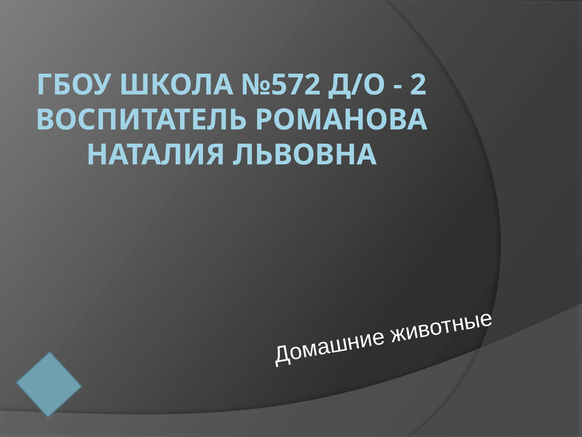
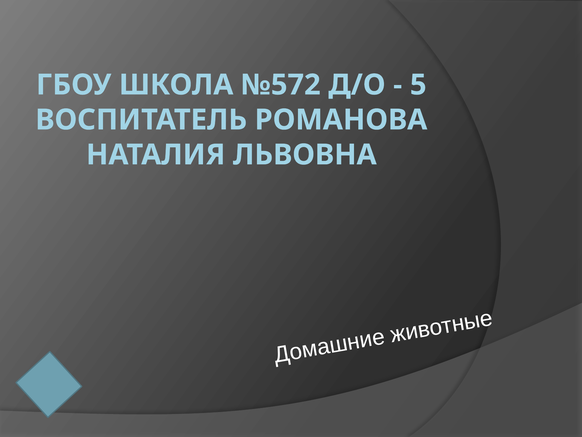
2: 2 -> 5 (418, 85)
